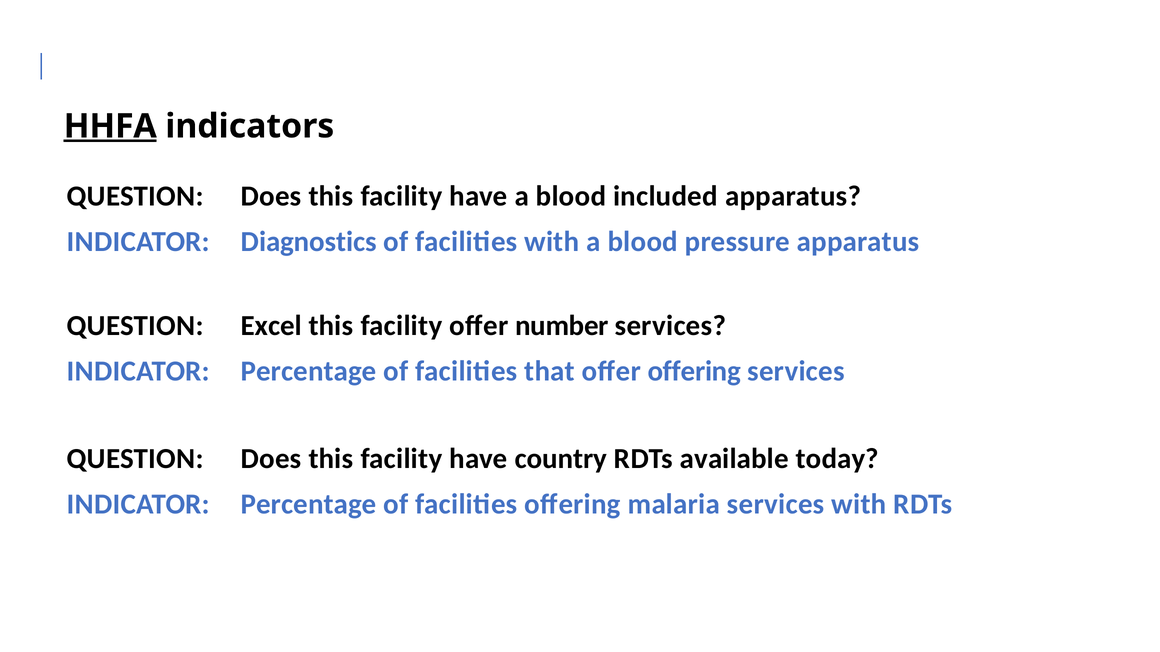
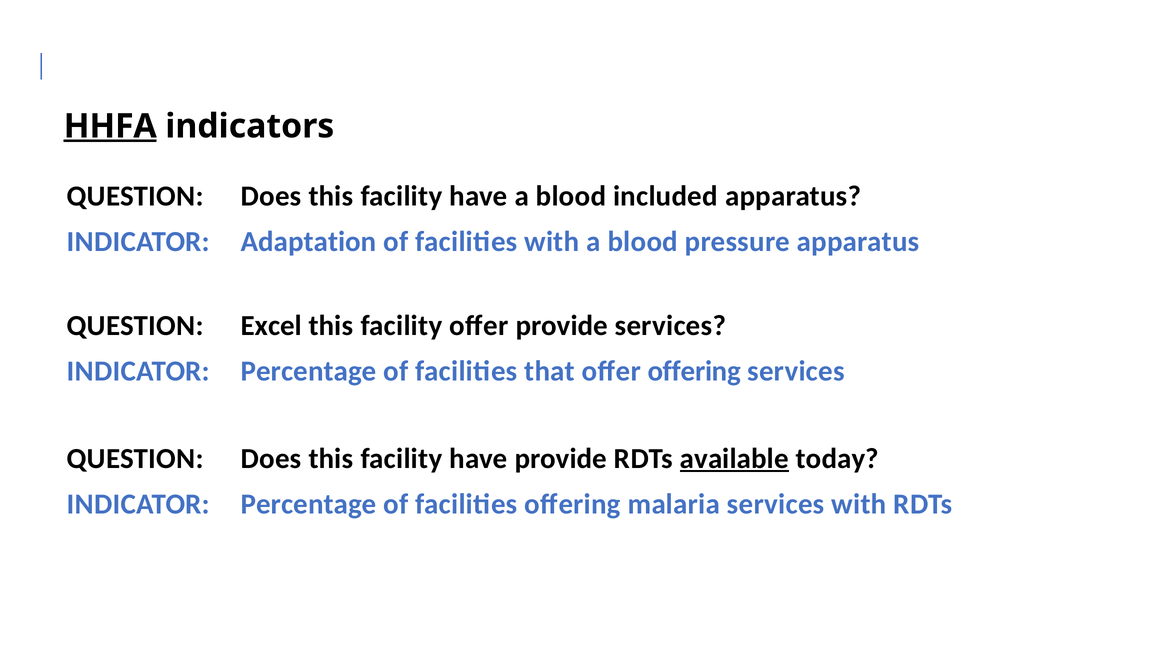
Diagnostics: Diagnostics -> Adaptation (309, 242)
offer number: number -> provide (562, 326)
have country: country -> provide (561, 459)
available underline: none -> present (734, 459)
